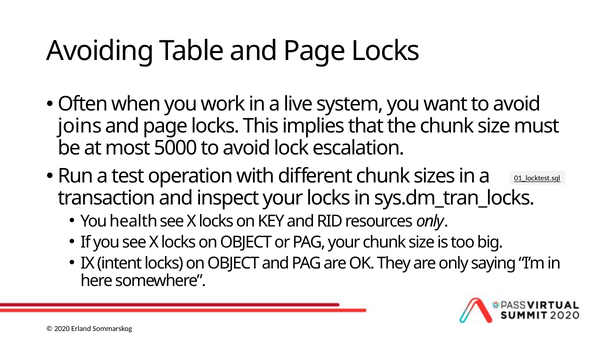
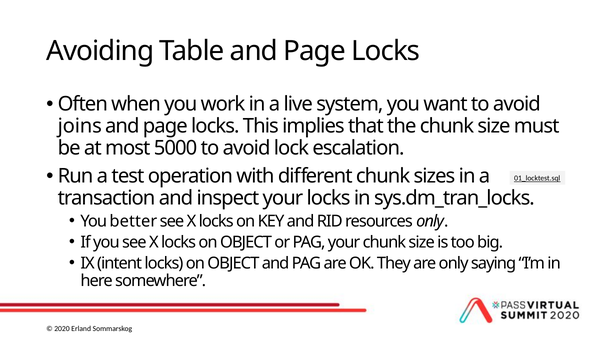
health: health -> better (133, 221)
